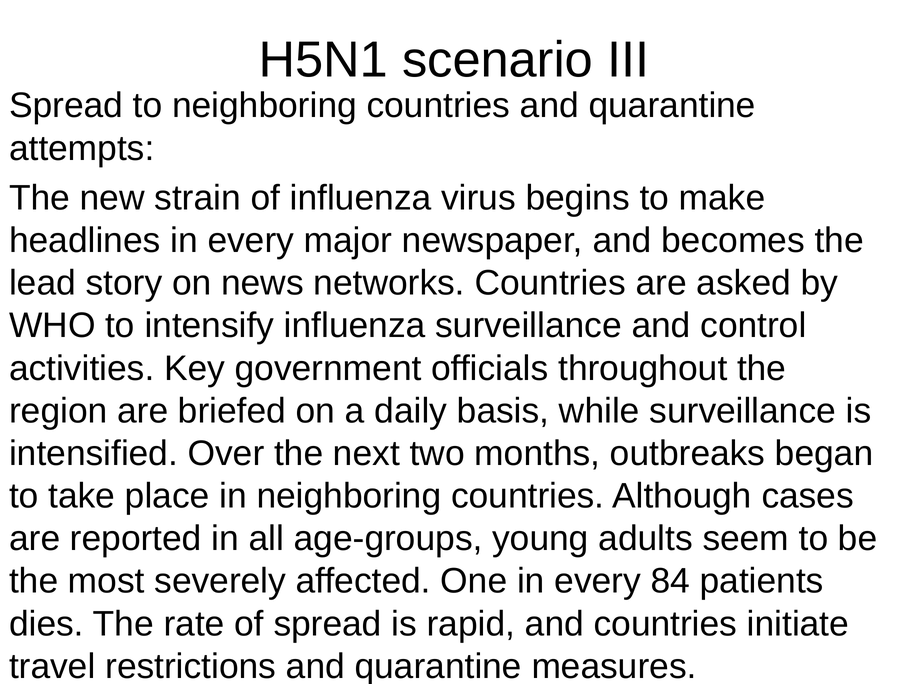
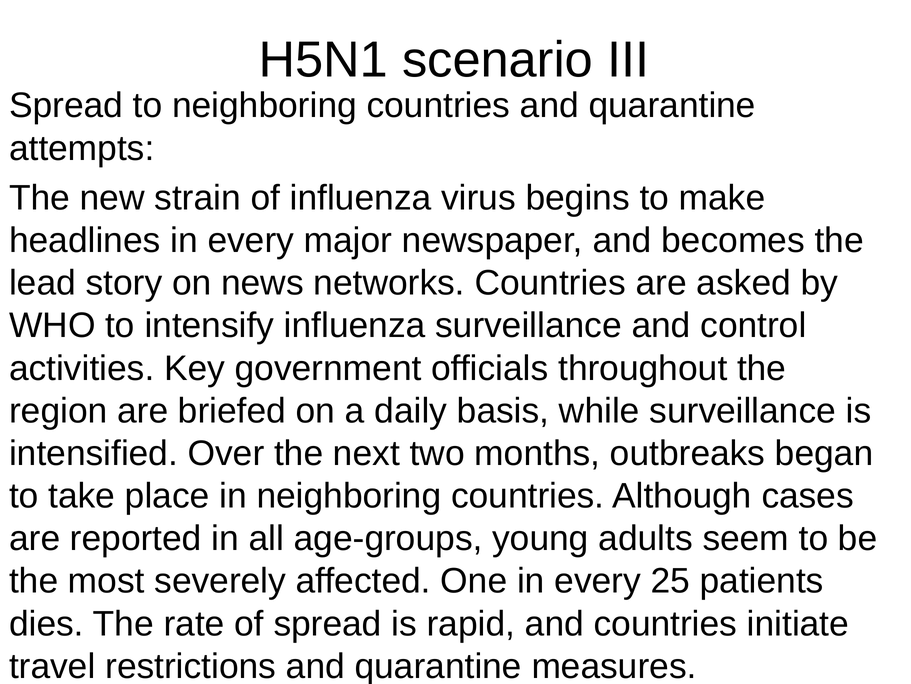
84: 84 -> 25 (670, 581)
